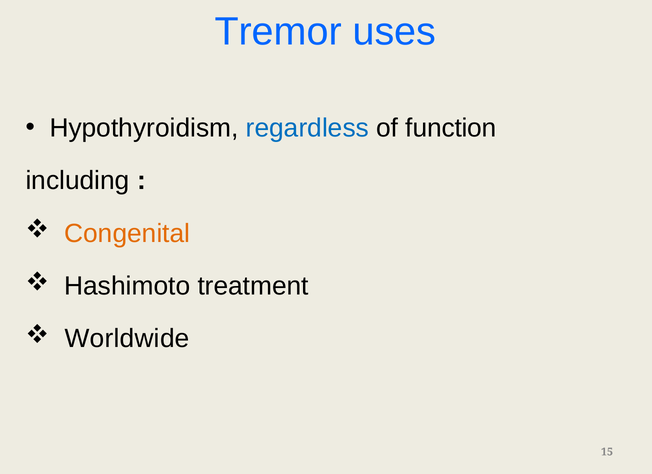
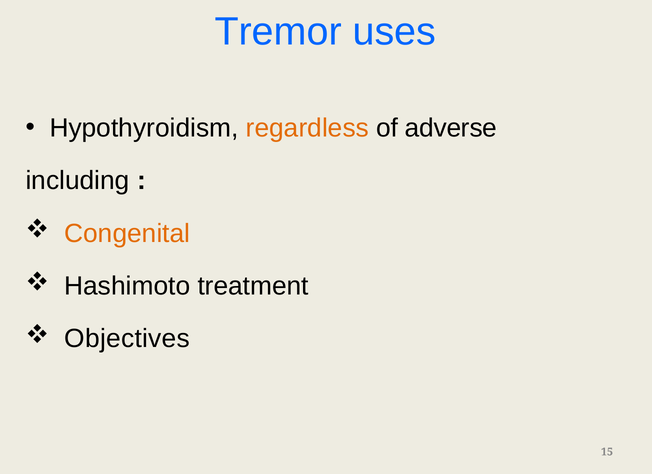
regardless colour: blue -> orange (307, 128)
function: function -> adverse (451, 128)
Worldwide: Worldwide -> Objectives (127, 339)
